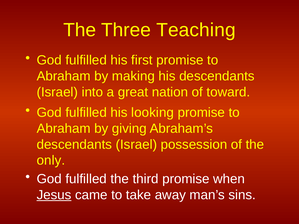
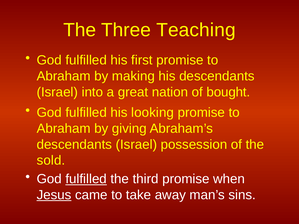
toward: toward -> bought (228, 92)
only: only -> sold (51, 161)
fulfilled underline: none -> present (86, 179)
